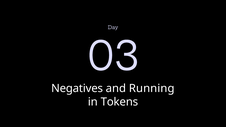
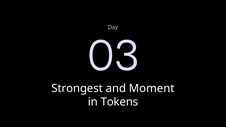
Negatives: Negatives -> Strongest (77, 88)
Running: Running -> Moment (152, 88)
